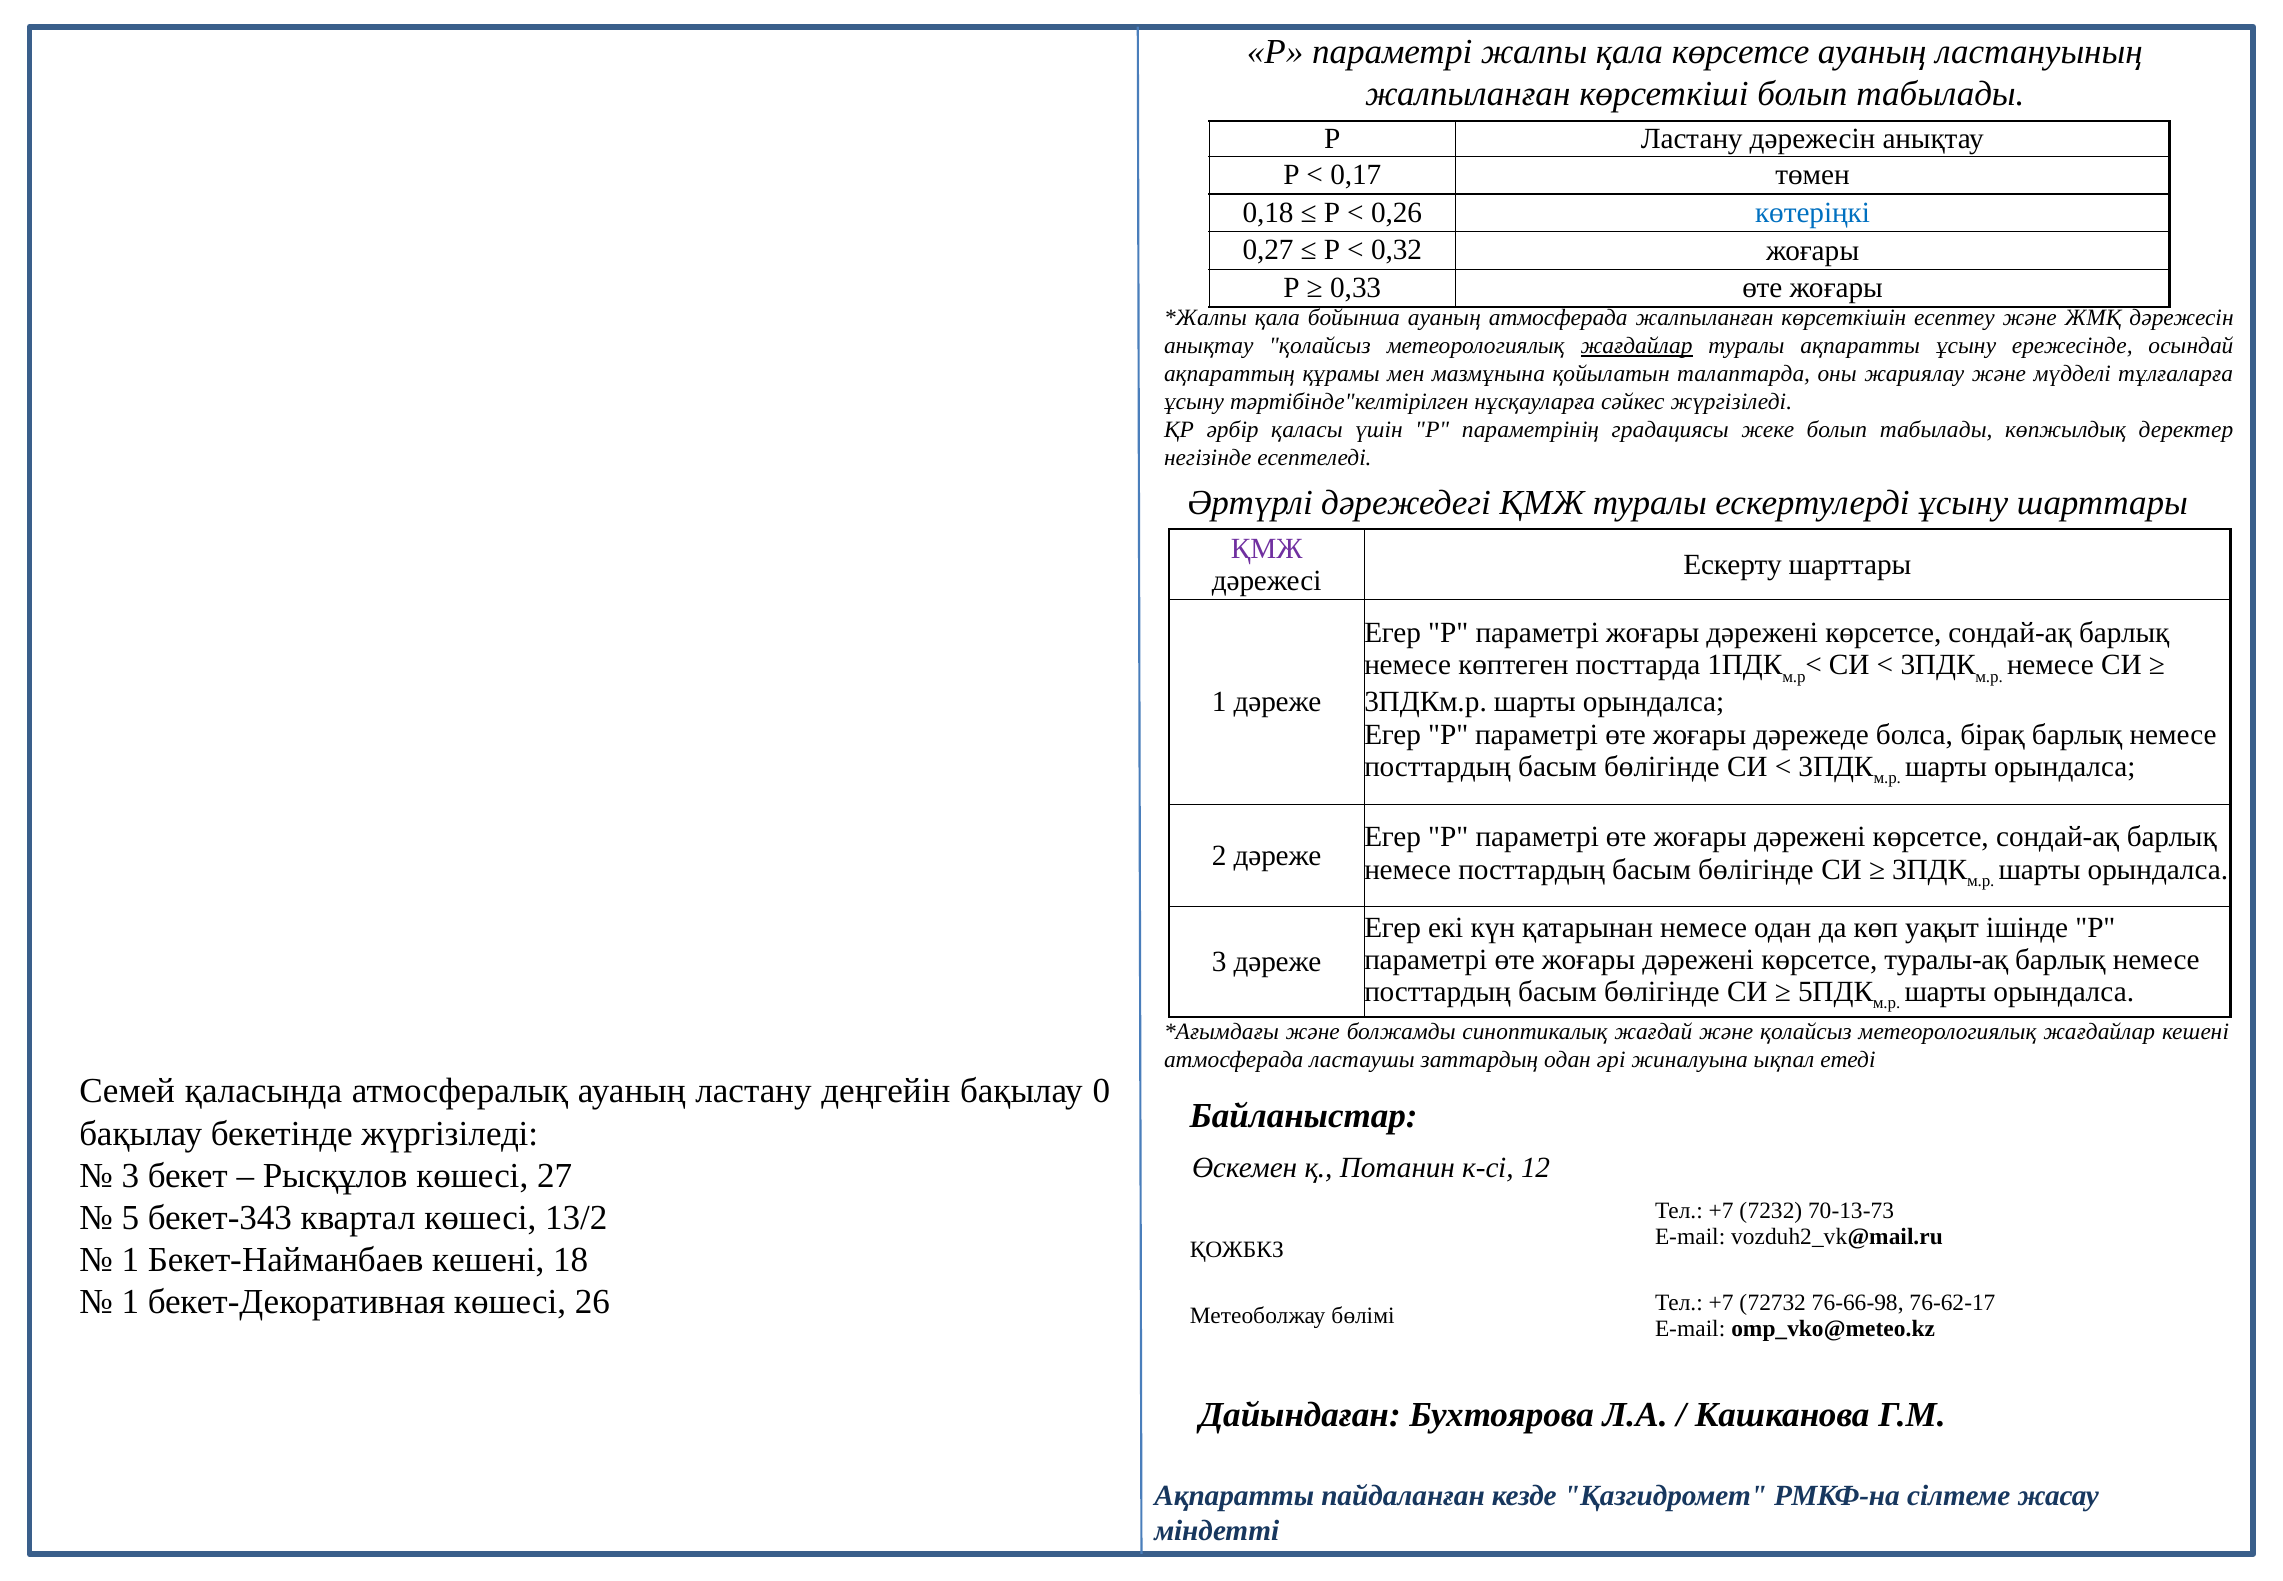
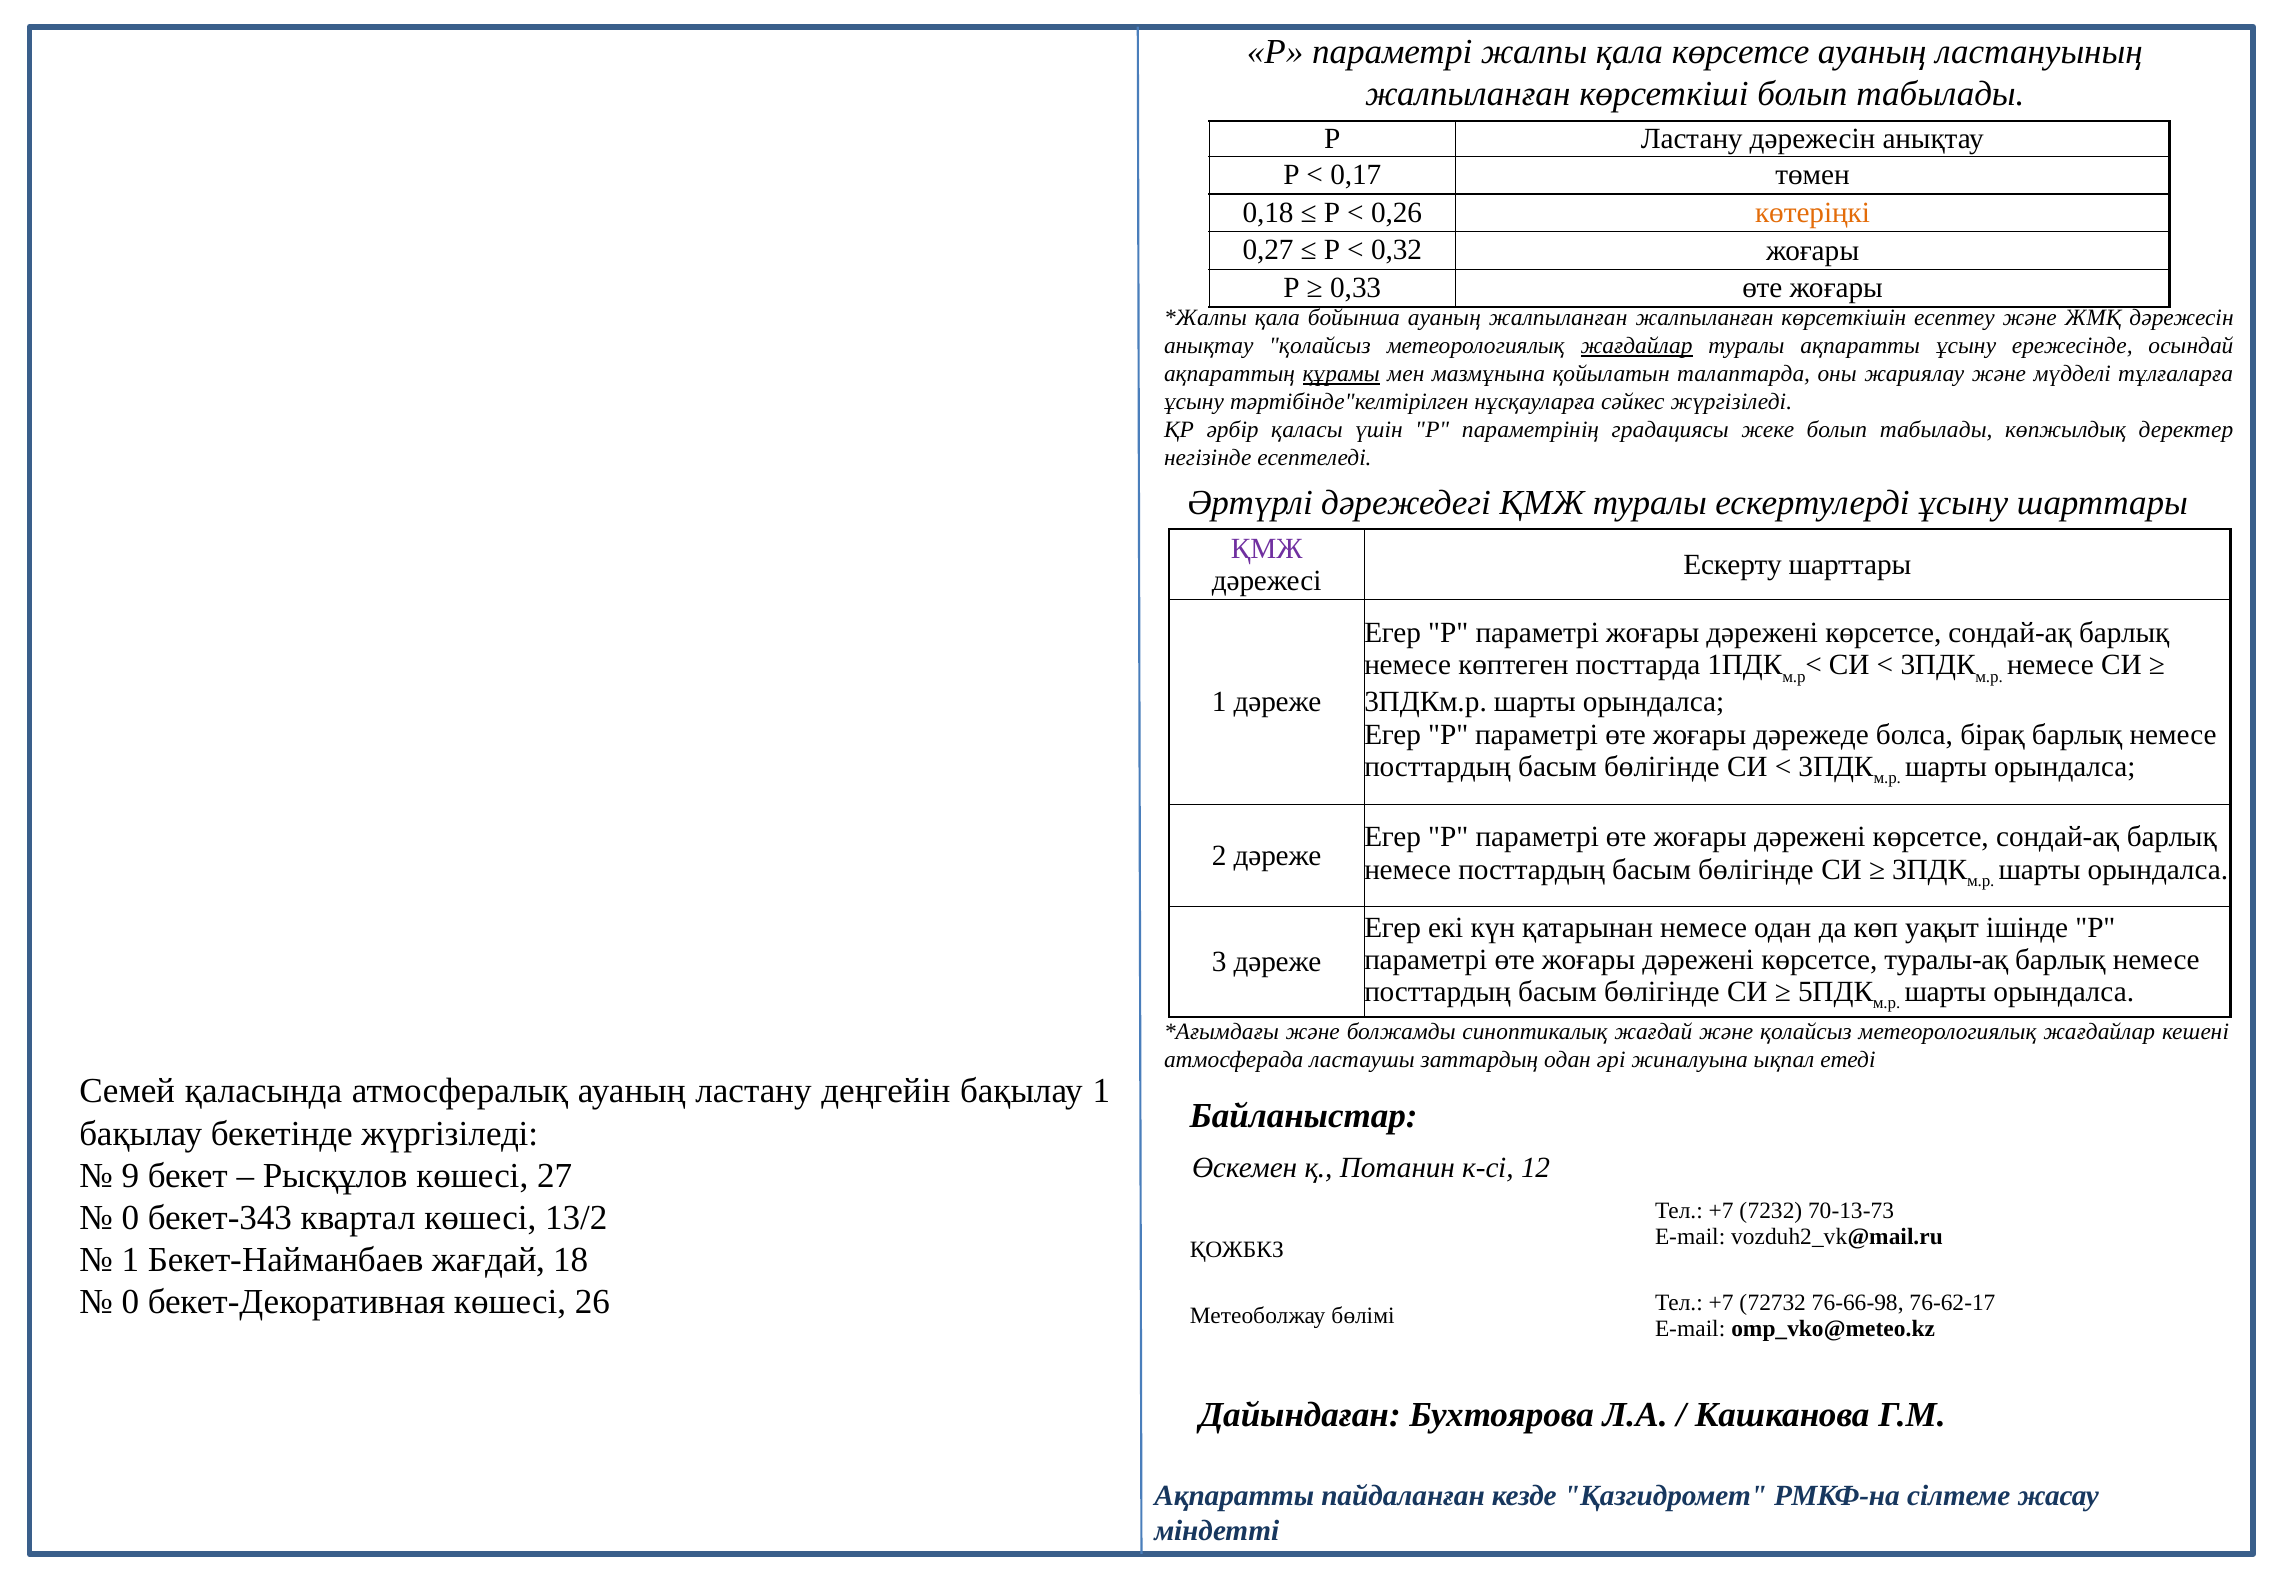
көтеріңкі colour: blue -> orange (1813, 213)
ауаның атмосферада: атмосферада -> жалпыланған (1558, 318)
құрамы underline: none -> present (1341, 374)
бақылау 0: 0 -> 1 (1101, 1091)
3: 3 -> 9 (130, 1175)
5: 5 -> 0 (130, 1217)
Бекет-Найманбаев кешені: кешені -> жағдай (488, 1260)
1: 1 -> 0 (130, 1302)
